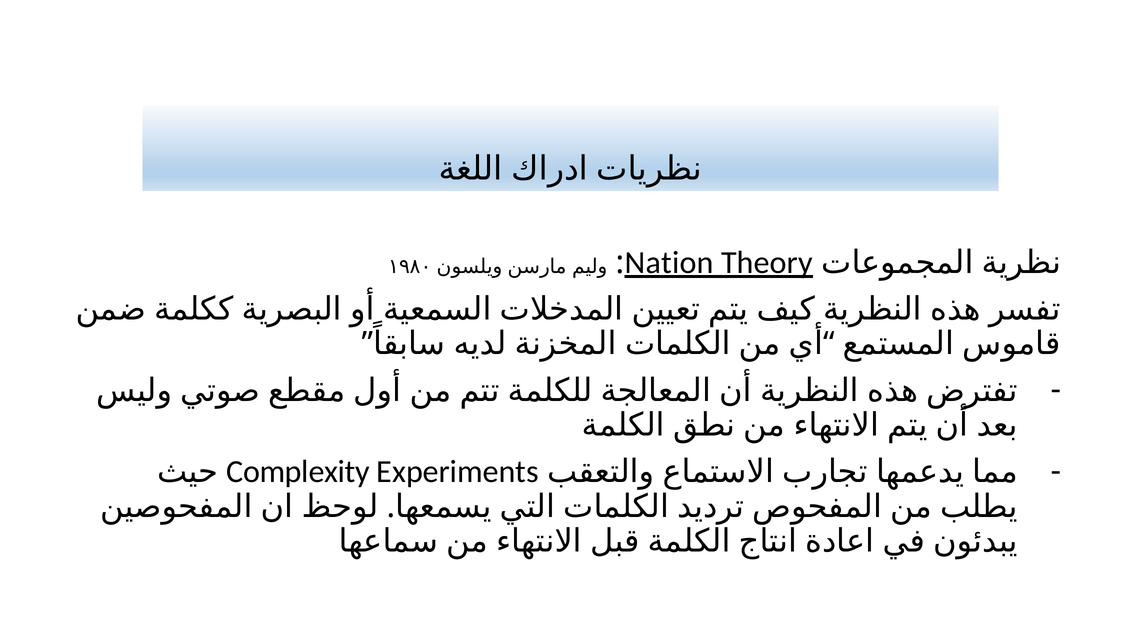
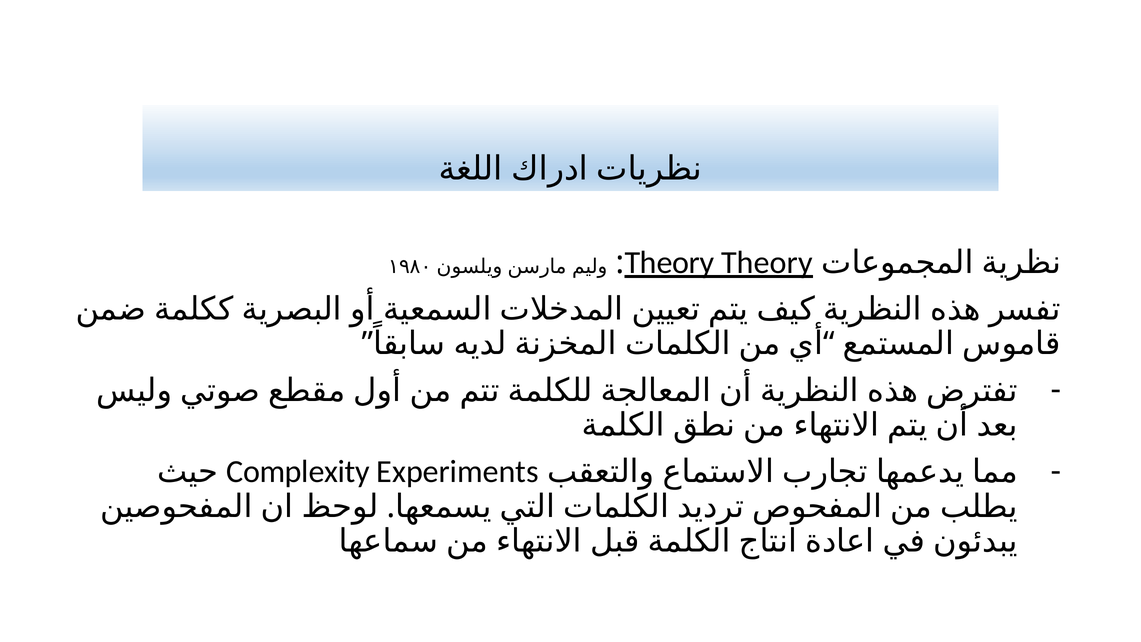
Nation: Nation -> Theory (669, 263)
